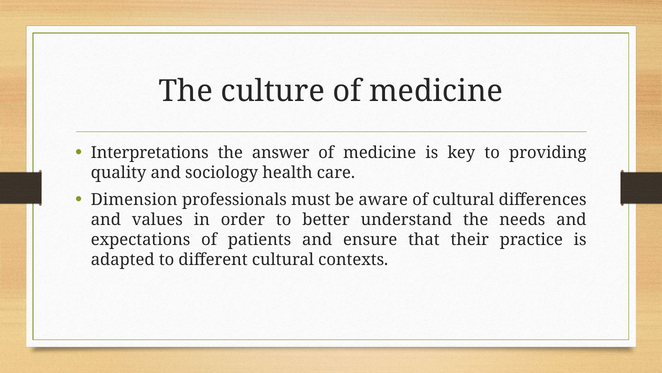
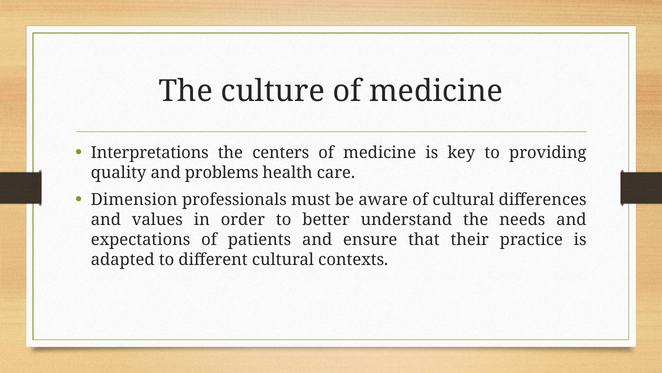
answer: answer -> centers (281, 152)
sociology: sociology -> problems (222, 172)
